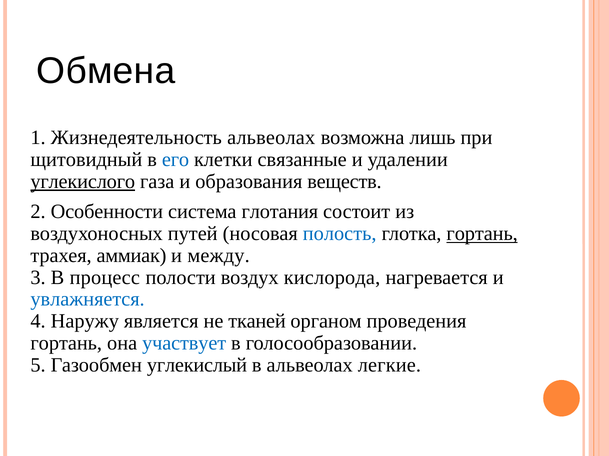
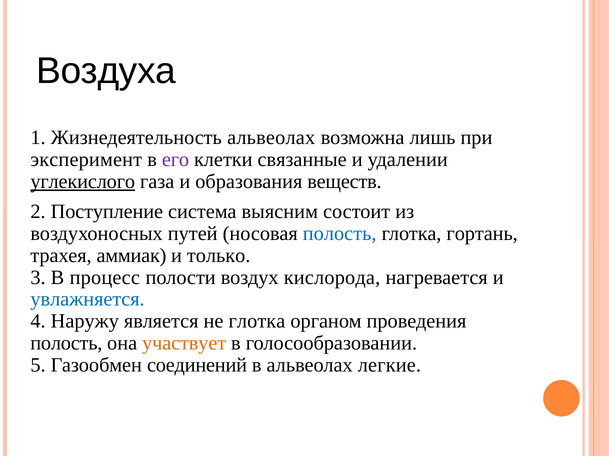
Обмена: Обмена -> Воздуха (106, 71)
щитовидный: щитовидный -> эксперимент (86, 160)
его colour: blue -> purple (176, 160)
Особенности: Особенности -> Поступление (107, 212)
глотания: глотания -> выясним (280, 212)
гортань underline: present -> none (482, 234)
между: между -> только (219, 256)
не тканей: тканей -> глотка (257, 322)
гортань: гортань -> полость (66, 344)
участвует colour: blue -> orange (184, 344)
углекислый: углекислый -> соединений (197, 366)
